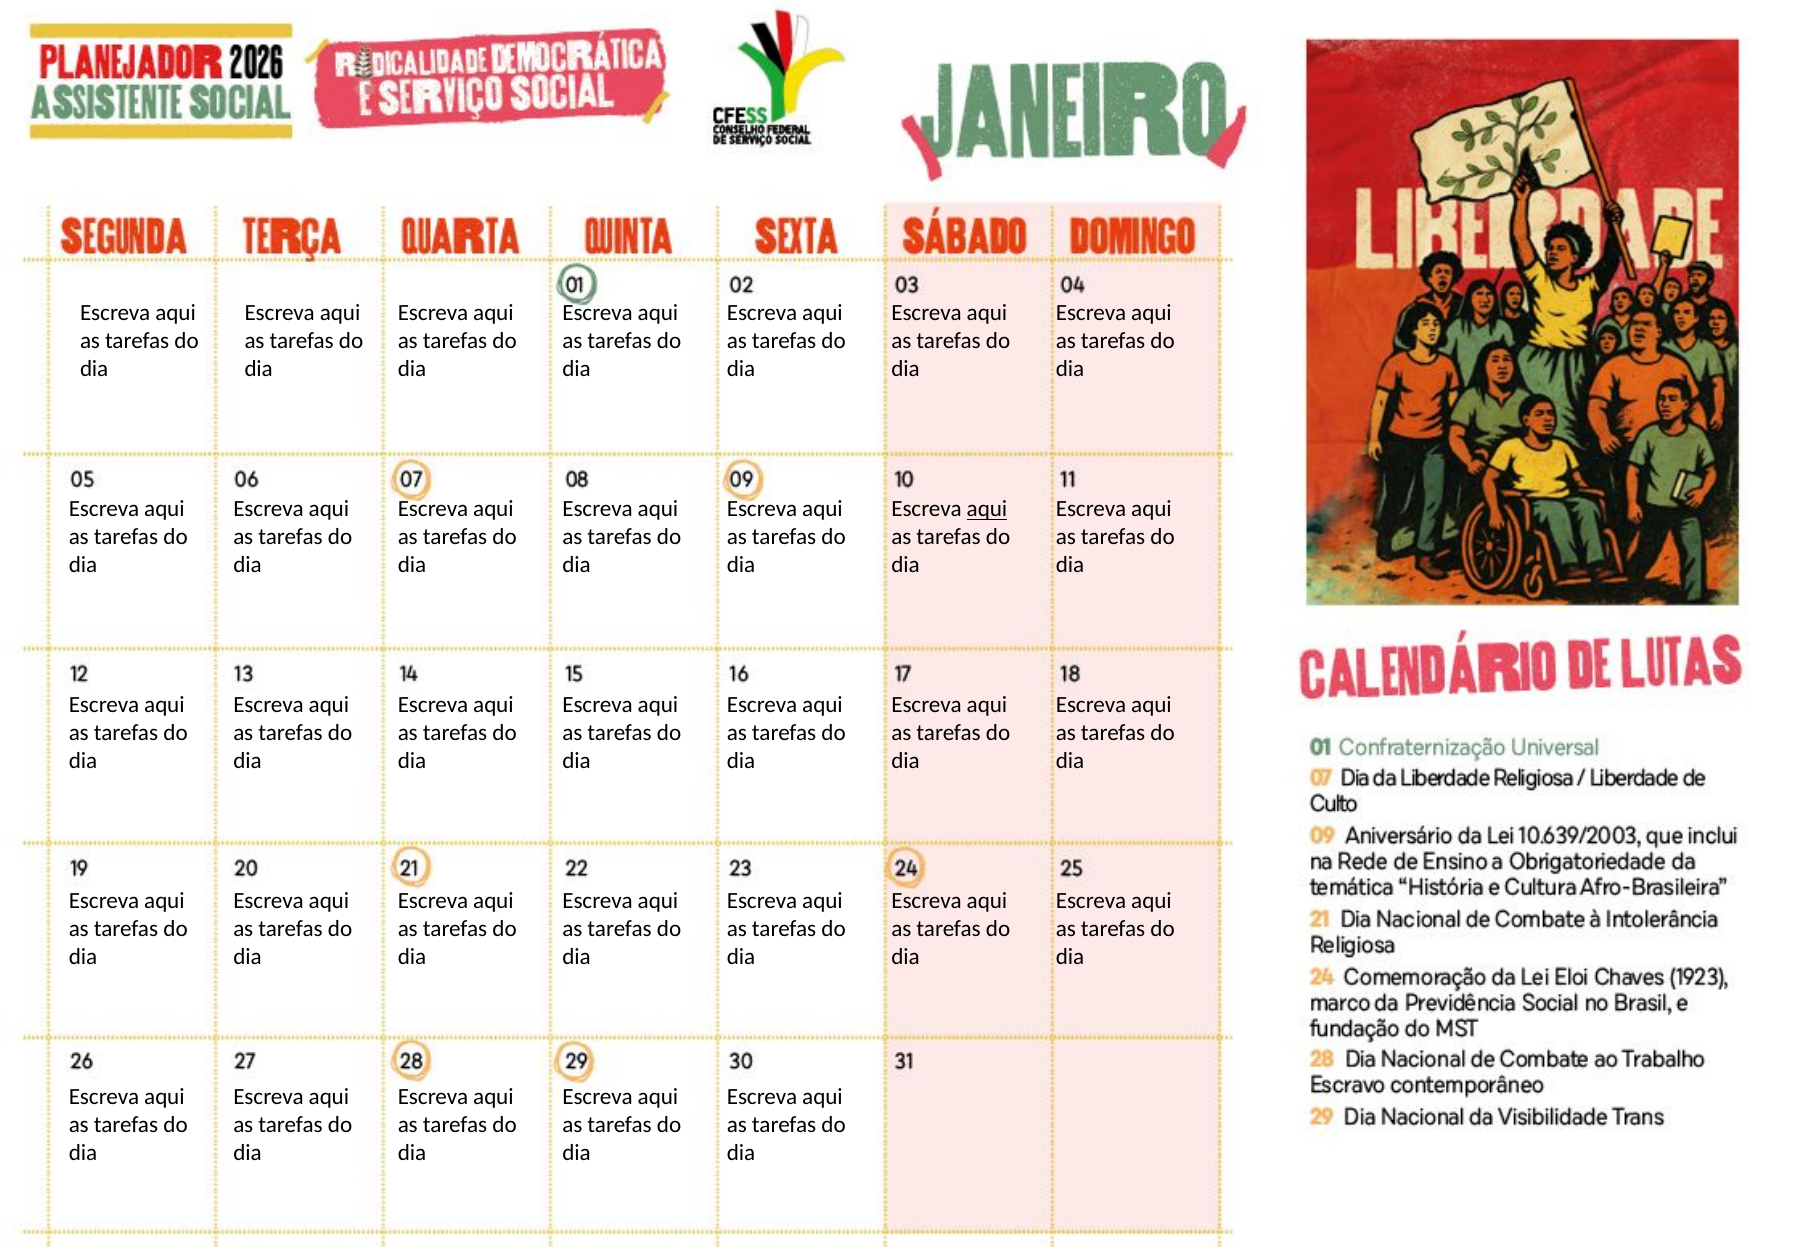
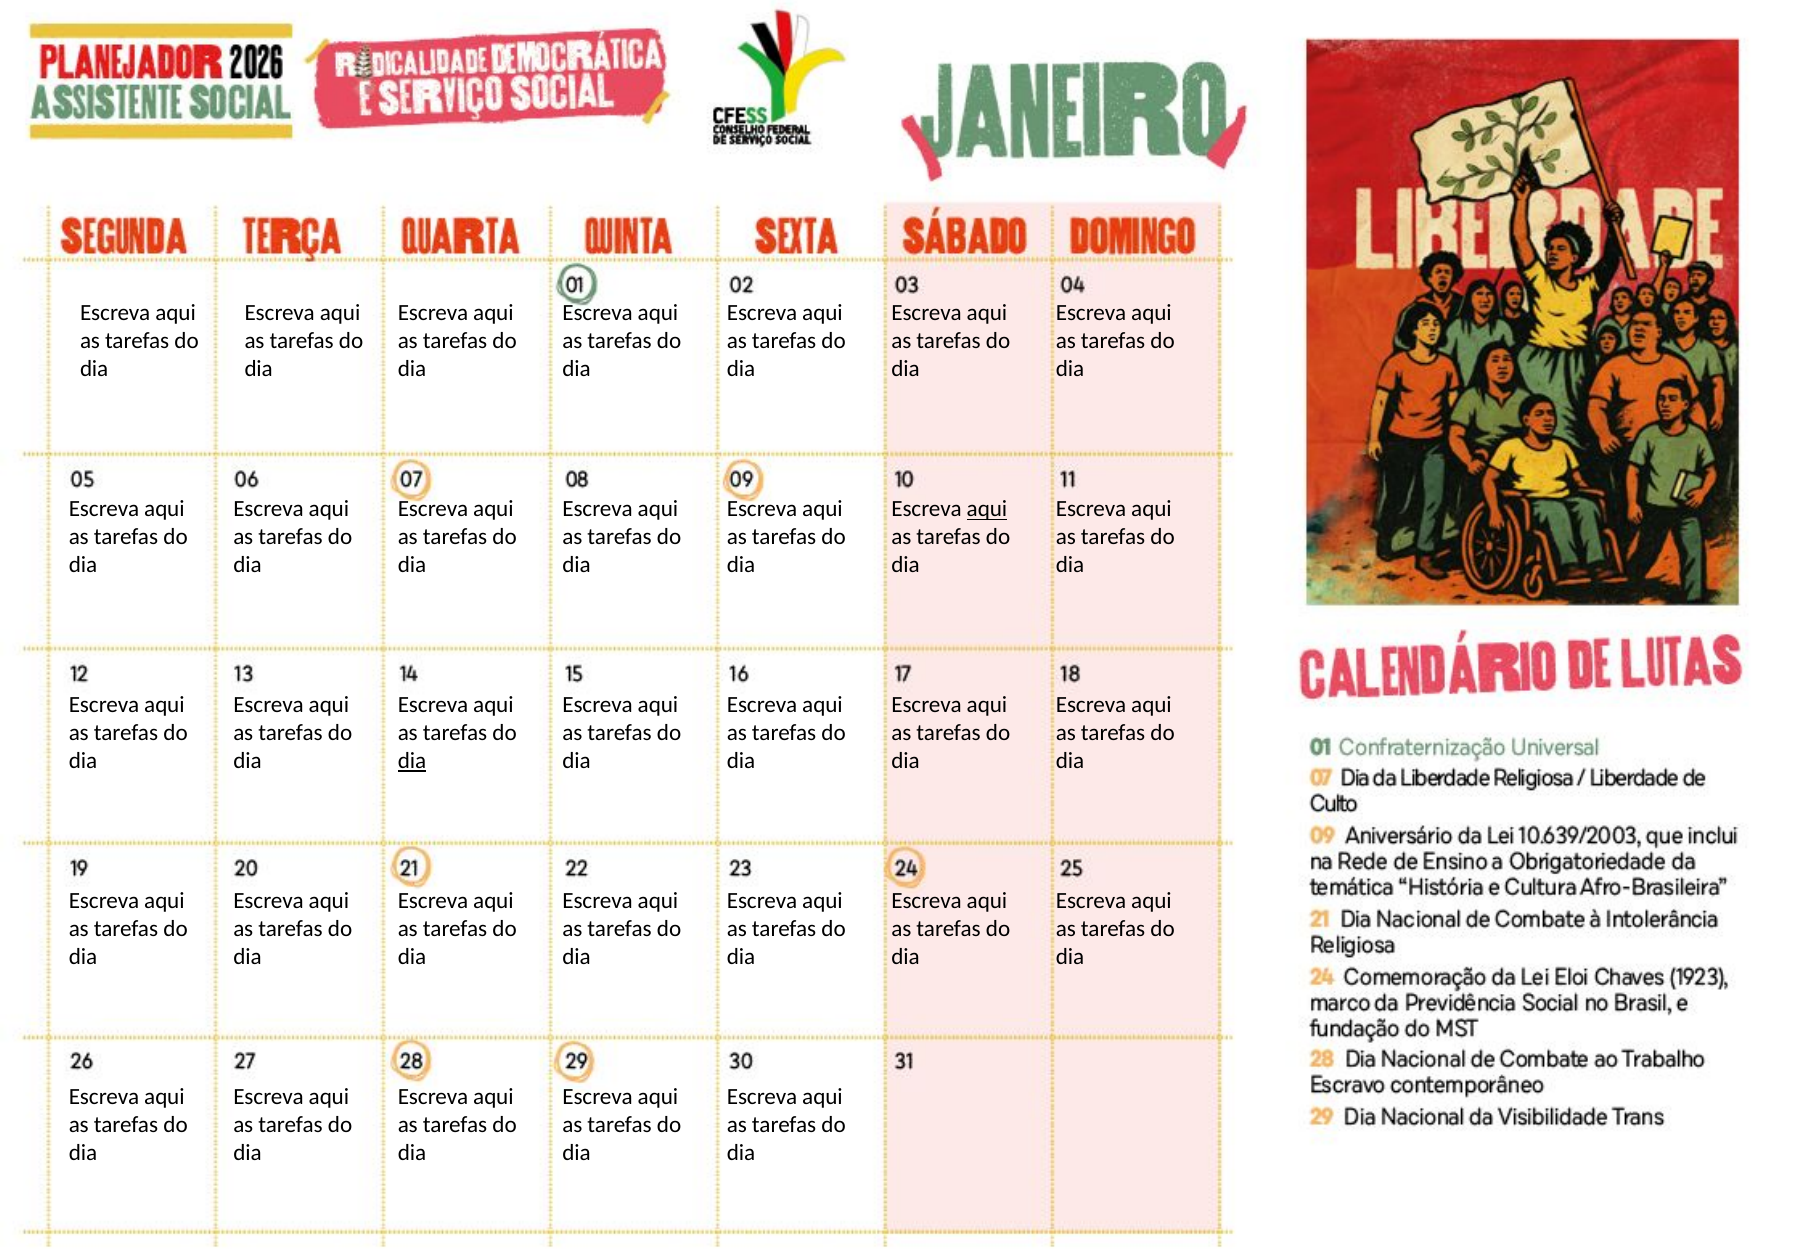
dia underline: none -> present (412, 761)
